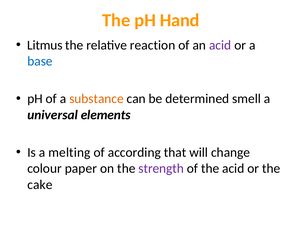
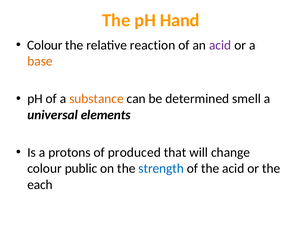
Litmus: Litmus -> Colour (45, 45)
base colour: blue -> orange (40, 61)
melting: melting -> protons (70, 152)
according: according -> produced (134, 152)
paper: paper -> public (81, 168)
strength colour: purple -> blue (161, 168)
cake: cake -> each (40, 184)
